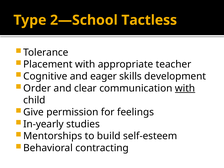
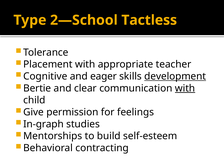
development underline: none -> present (175, 76)
Order: Order -> Bertie (37, 88)
In-yearly: In-yearly -> In-graph (43, 124)
